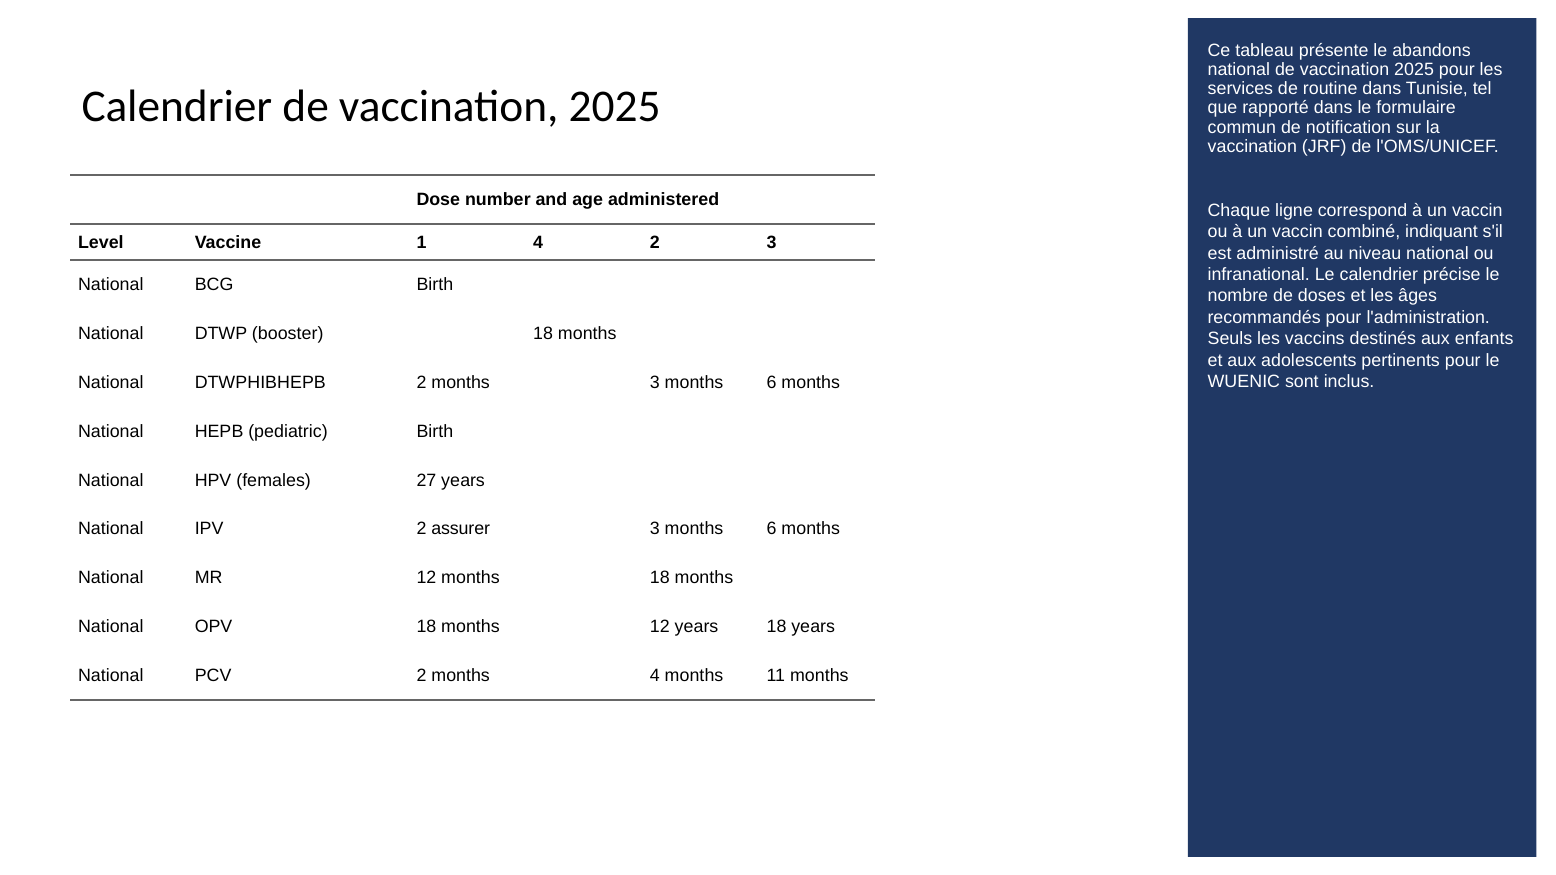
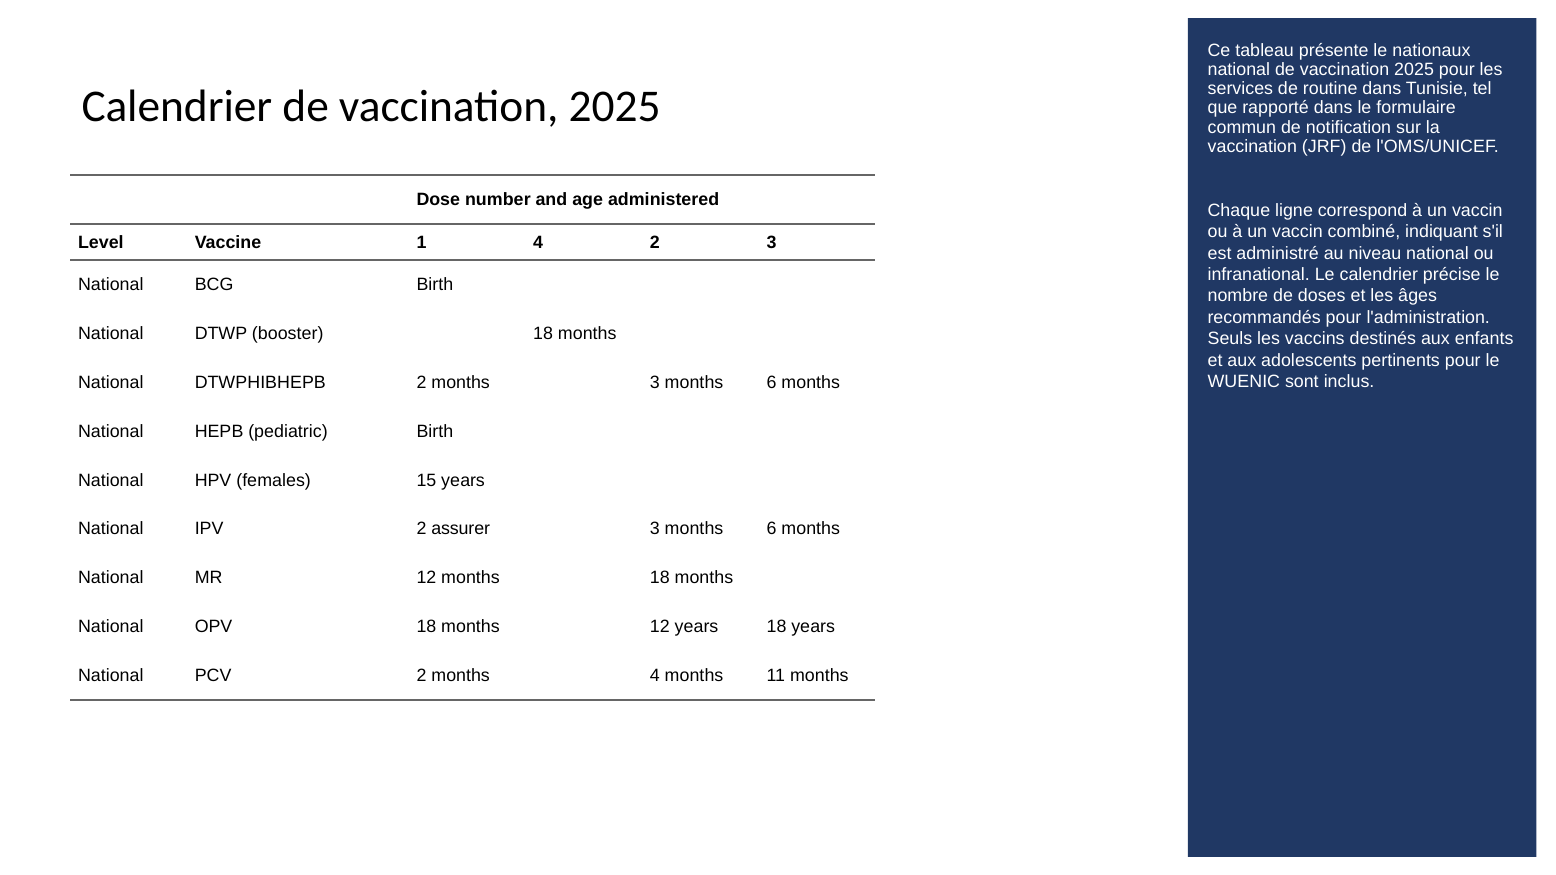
abandons: abandons -> nationaux (1431, 50)
27: 27 -> 15 (426, 480)
